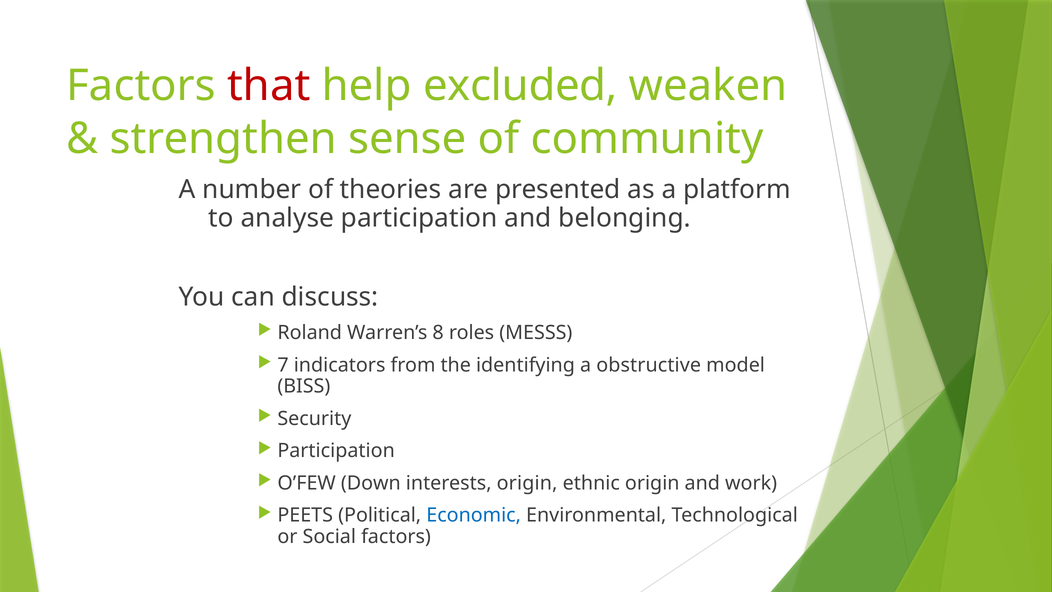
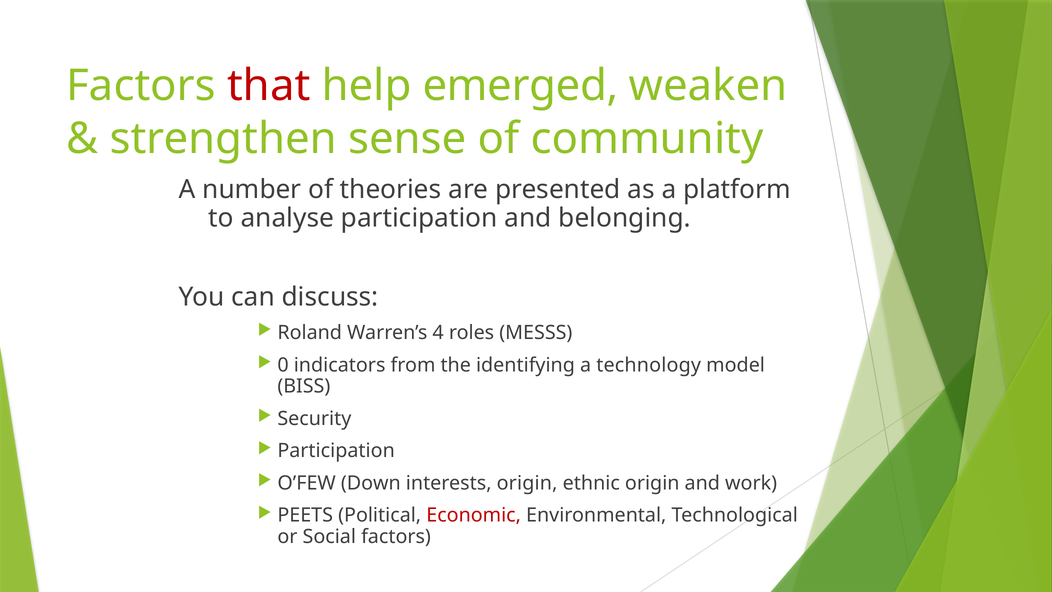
excluded: excluded -> emerged (520, 86)
8: 8 -> 4 (438, 333)
7: 7 -> 0 (283, 365)
obstructive: obstructive -> technology (649, 365)
Economic colour: blue -> red (474, 515)
